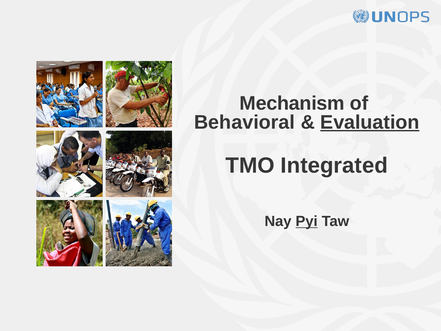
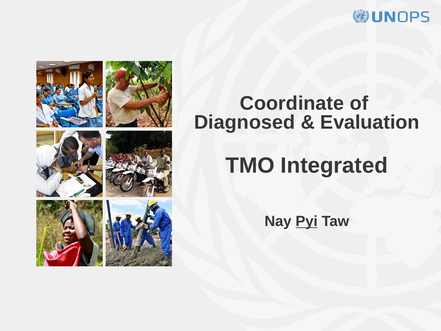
Mechanism: Mechanism -> Coordinate (292, 103)
Behavioral: Behavioral -> Diagnosed (245, 122)
Evaluation underline: present -> none (370, 122)
